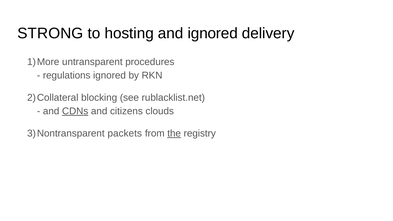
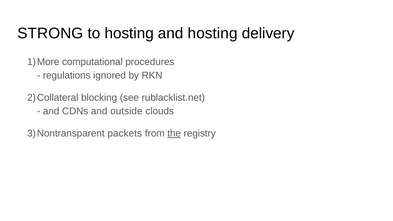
and ignored: ignored -> hosting (213, 33)
untransparent: untransparent -> computational (92, 62)
CDNs underline: present -> none (75, 111)
citizens: citizens -> outside (126, 111)
